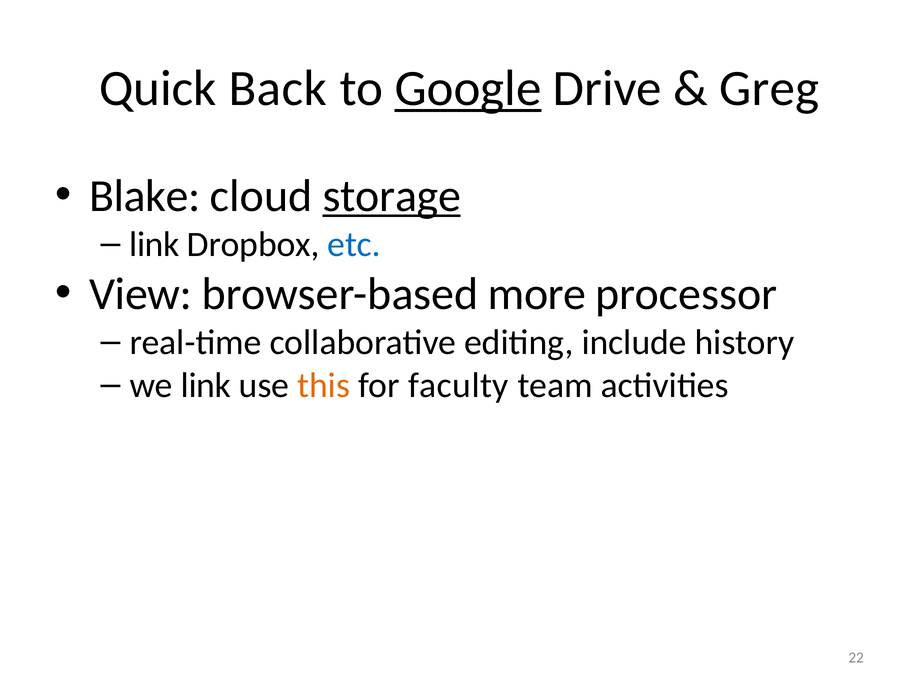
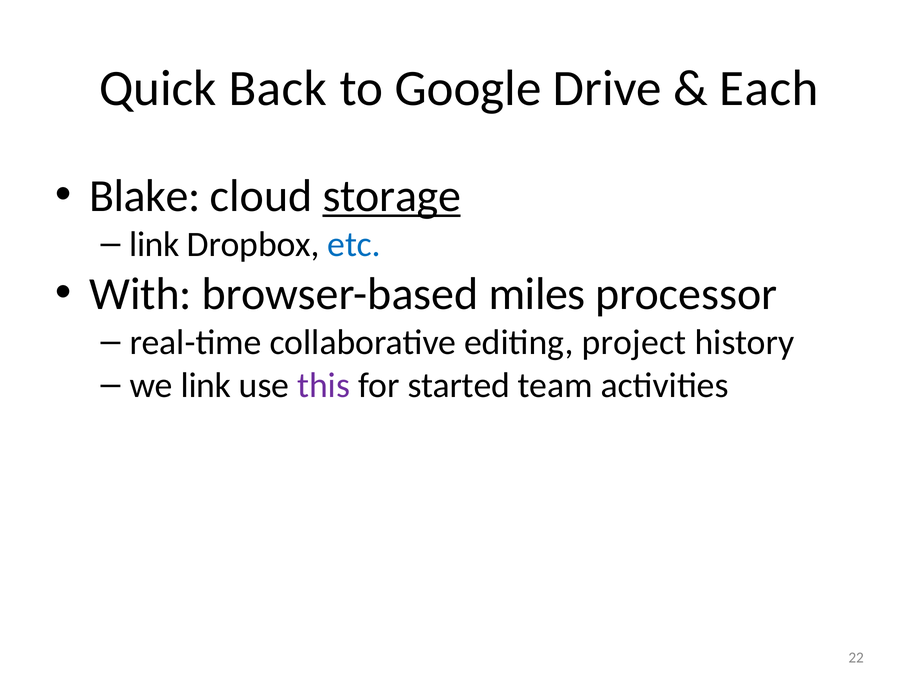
Google underline: present -> none (468, 89)
Greg: Greg -> Each (769, 89)
View: View -> With (141, 294)
more: more -> miles (537, 294)
include: include -> project (634, 342)
this colour: orange -> purple (324, 385)
faculty: faculty -> started (459, 385)
